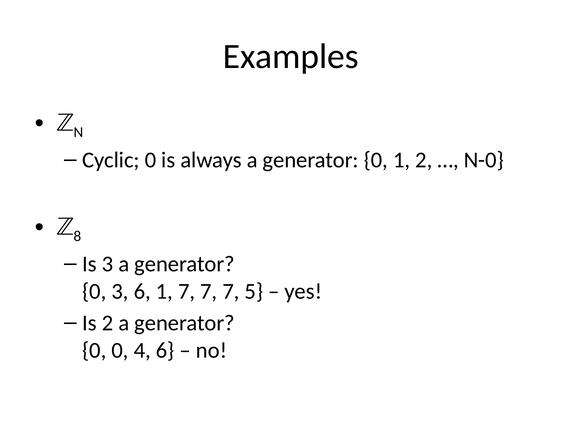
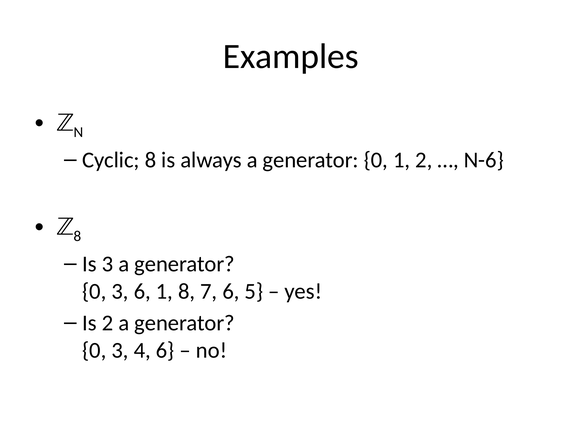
Cyclic 0: 0 -> 8 (150, 160)
N-0: N-0 -> N-6 (484, 160)
1 7: 7 -> 8 (187, 291)
7: 7 -> 6 (231, 291)
0: 0 -> 3 (120, 350)
